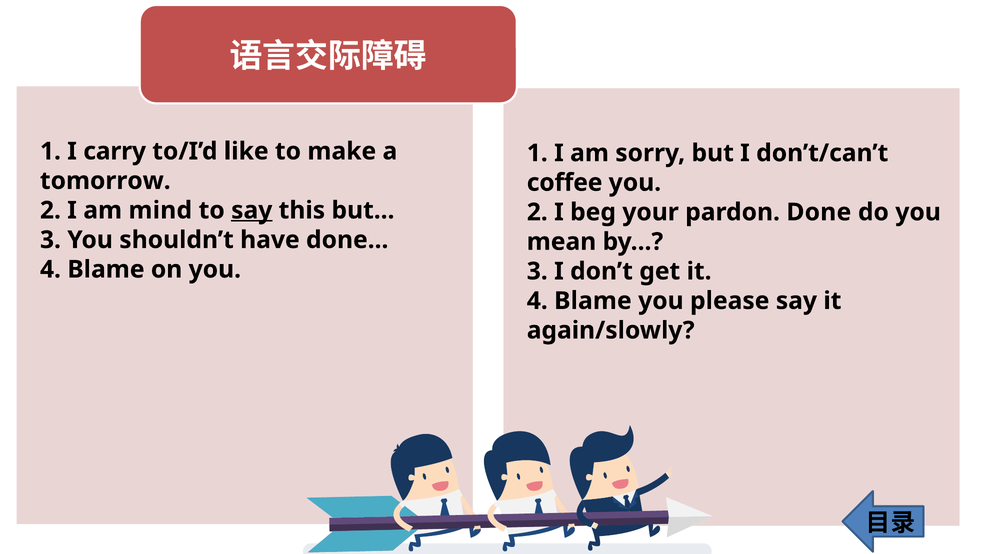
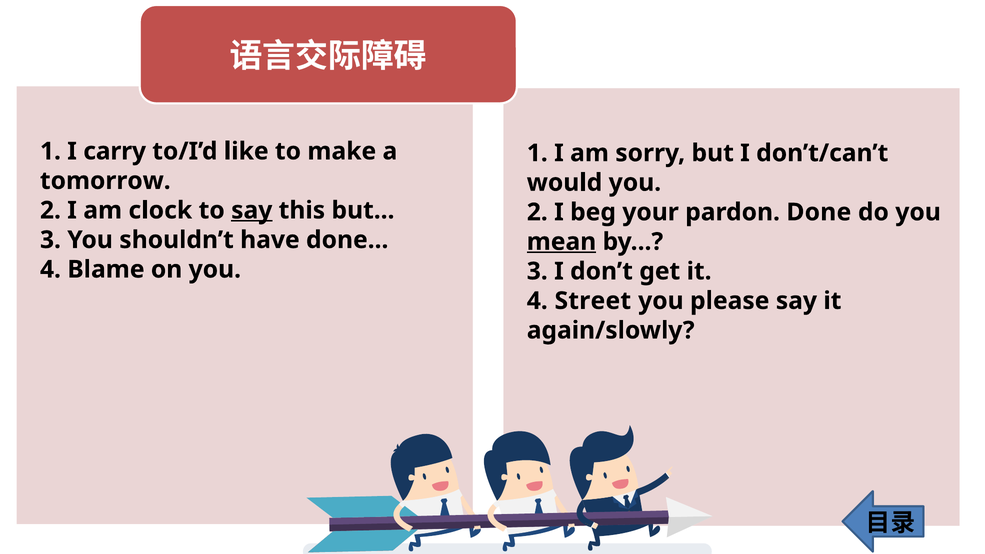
coffee: coffee -> would (565, 183)
mind: mind -> clock (160, 210)
mean underline: none -> present (561, 242)
Blame: Blame -> Street (593, 301)
